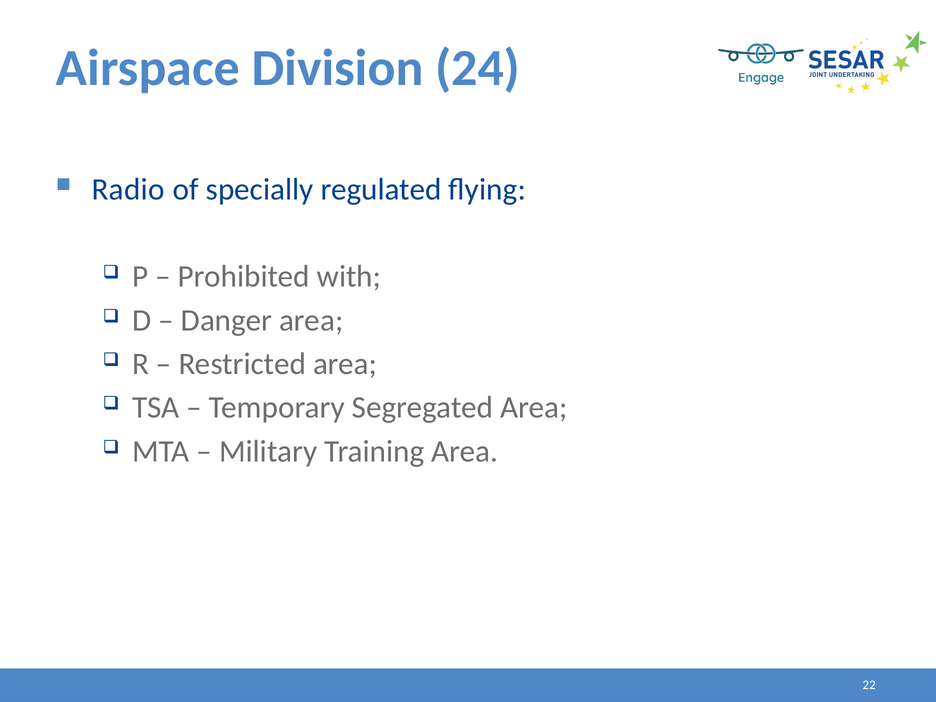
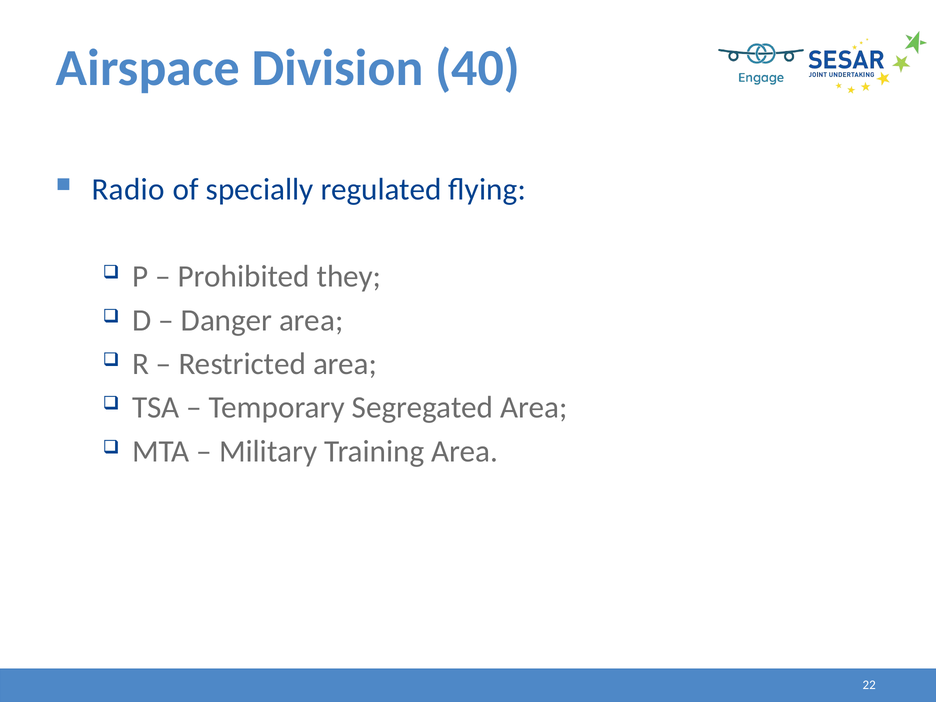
24: 24 -> 40 (478, 68)
with: with -> they (349, 277)
